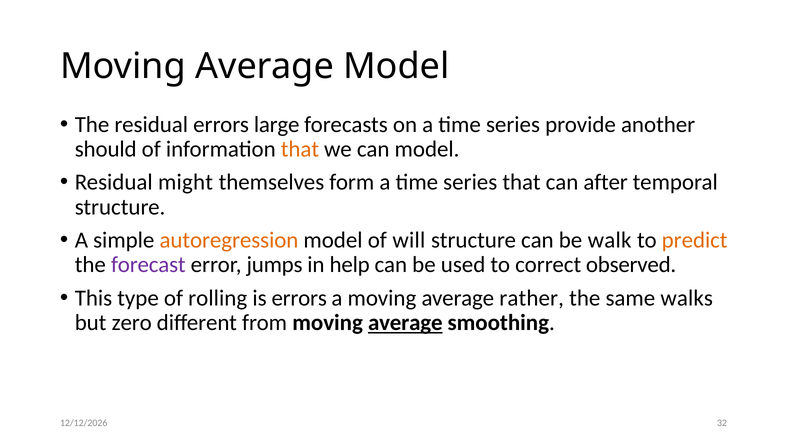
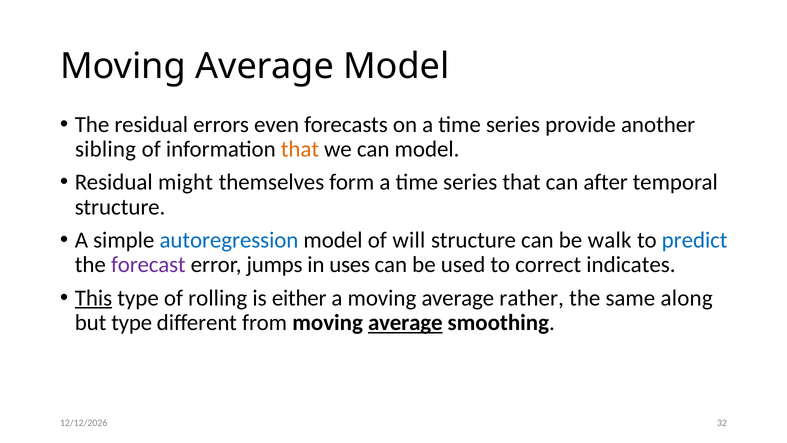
large: large -> even (277, 124)
should: should -> sibling (106, 149)
autoregression colour: orange -> blue (229, 240)
predict colour: orange -> blue (695, 240)
help: help -> uses (350, 265)
observed: observed -> indicates (631, 265)
This underline: none -> present (93, 298)
is errors: errors -> either (299, 298)
walks: walks -> along (687, 298)
but zero: zero -> type (132, 323)
